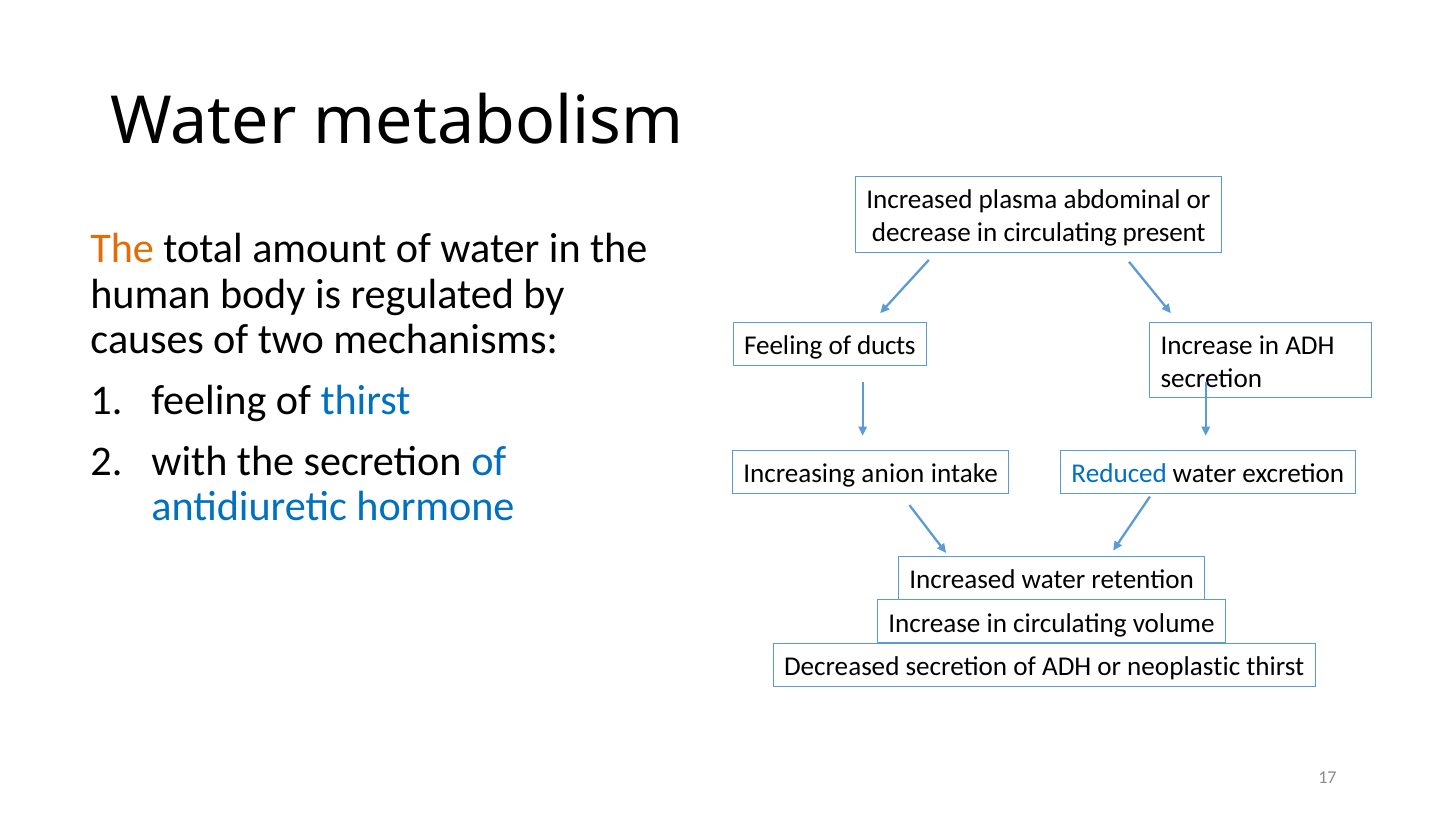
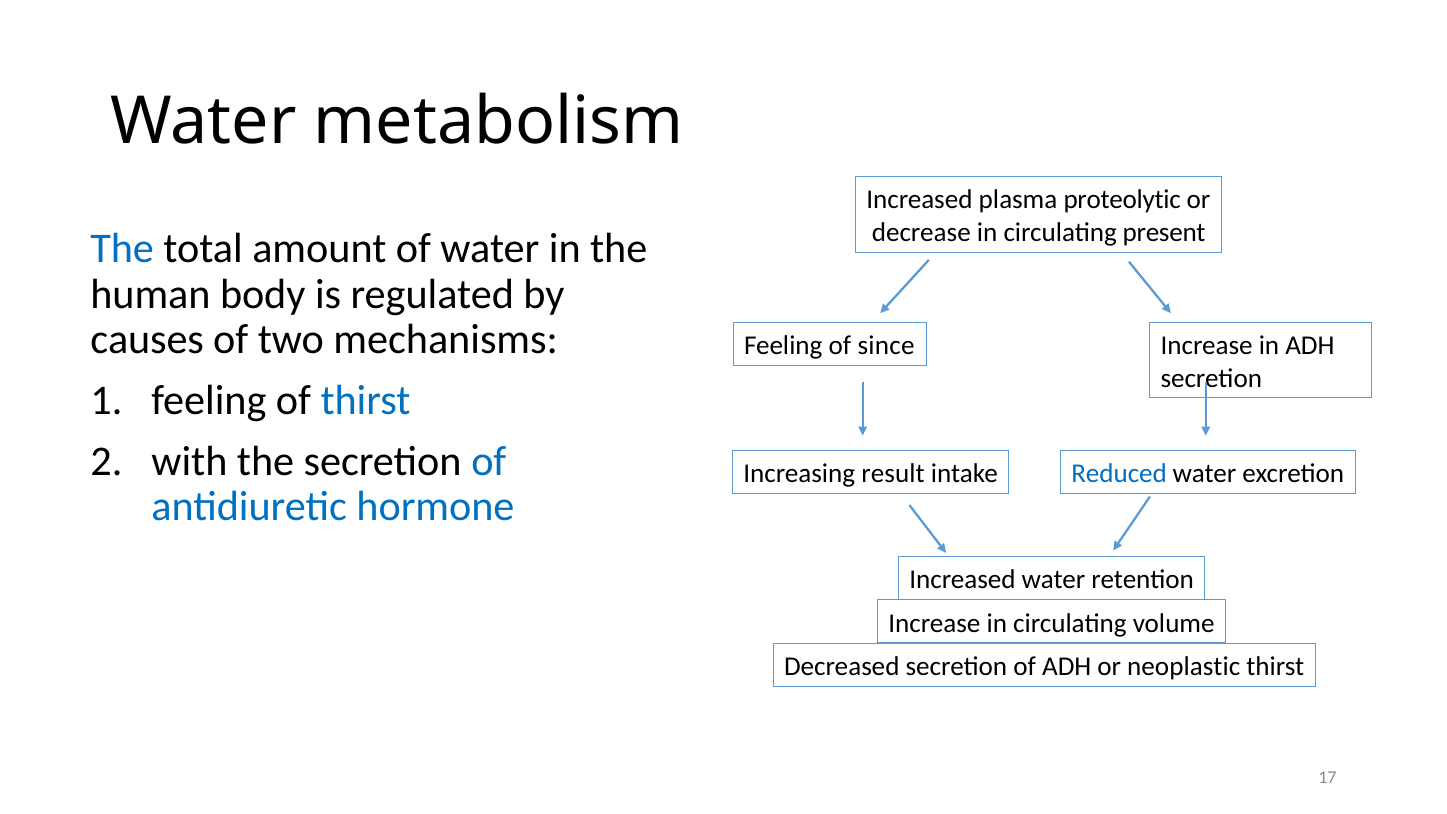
abdominal: abdominal -> proteolytic (1122, 200)
The colour: orange -> blue (122, 249)
ducts: ducts -> since (886, 346)
anion: anion -> result (893, 474)
